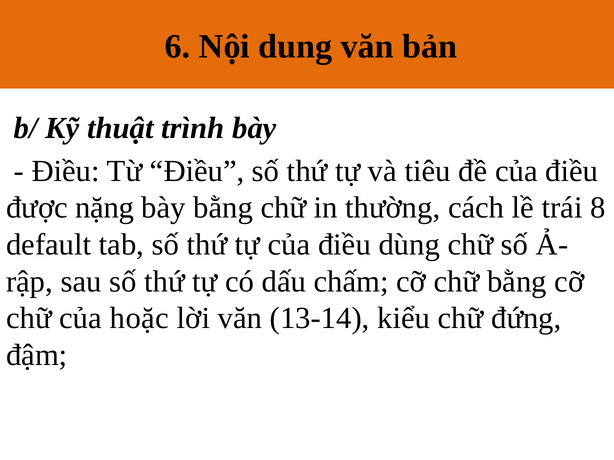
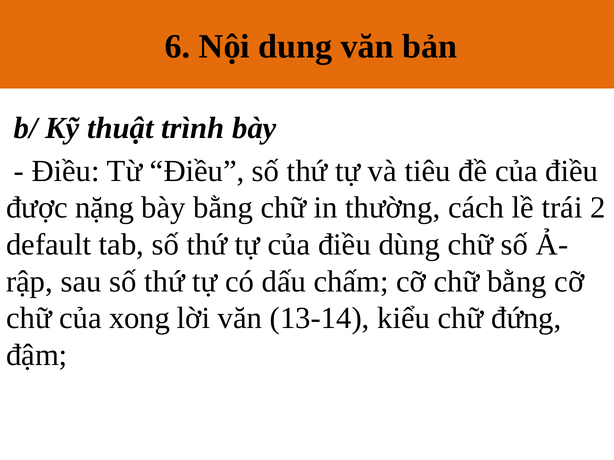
8: 8 -> 2 (598, 208)
hoặc: hoặc -> xong (140, 319)
